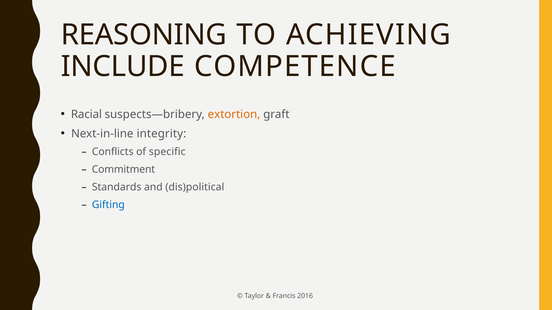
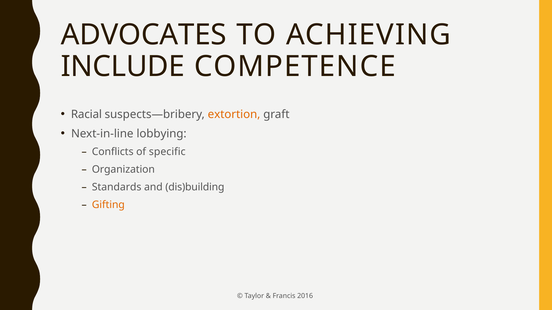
REASONING: REASONING -> ADVOCATES (144, 35)
integrity: integrity -> lobbying (162, 134)
Commitment: Commitment -> Organization (123, 170)
dis)political: dis)political -> dis)building (195, 188)
Gifting colour: blue -> orange (108, 205)
